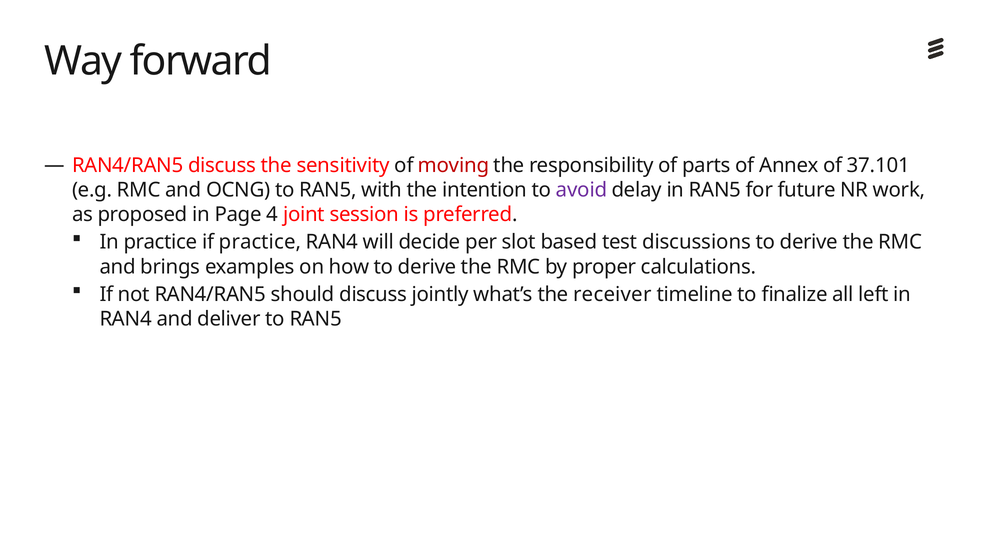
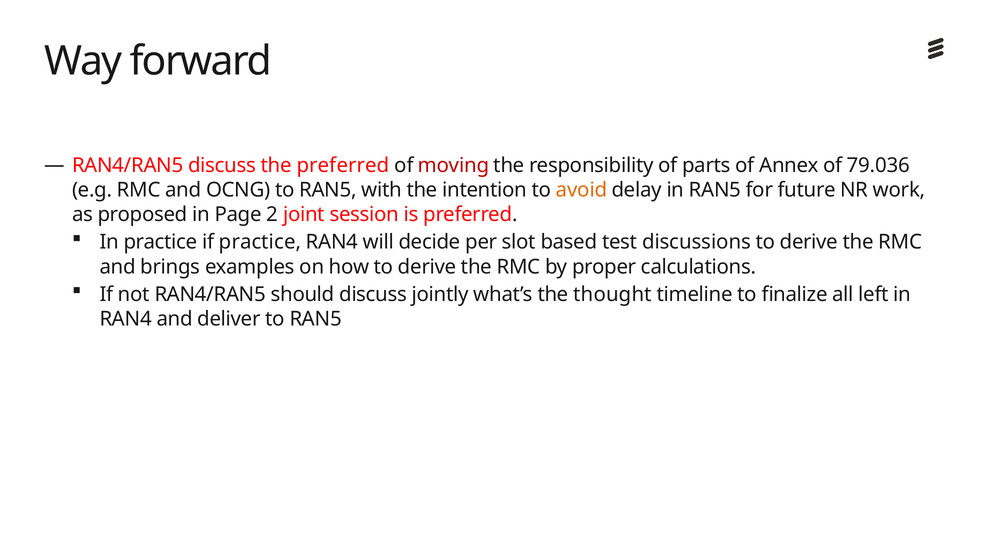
the sensitivity: sensitivity -> preferred (343, 165)
37.101: 37.101 -> 79.036 (878, 165)
avoid colour: purple -> orange (582, 190)
4: 4 -> 2 (272, 214)
receiver: receiver -> thought (612, 294)
